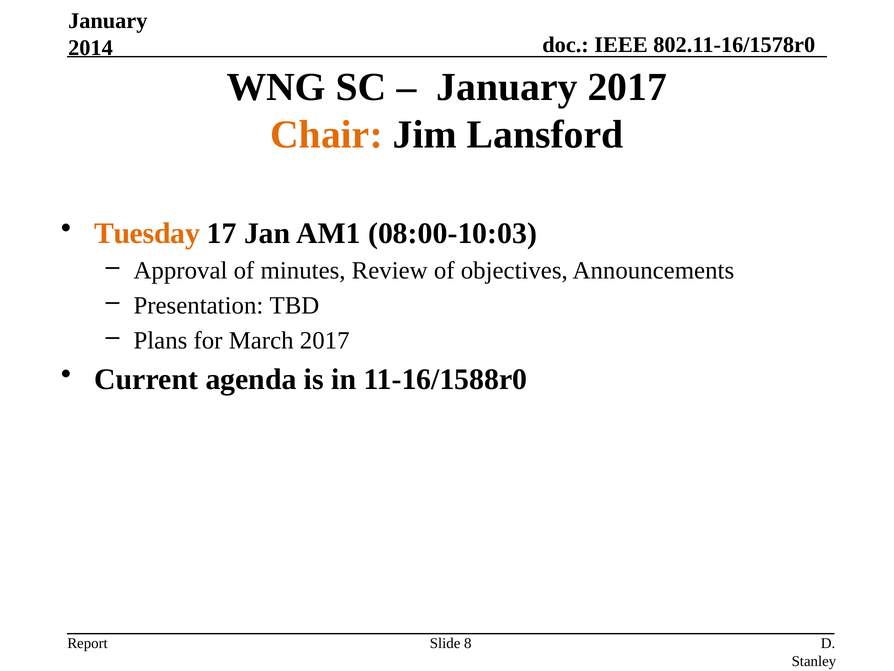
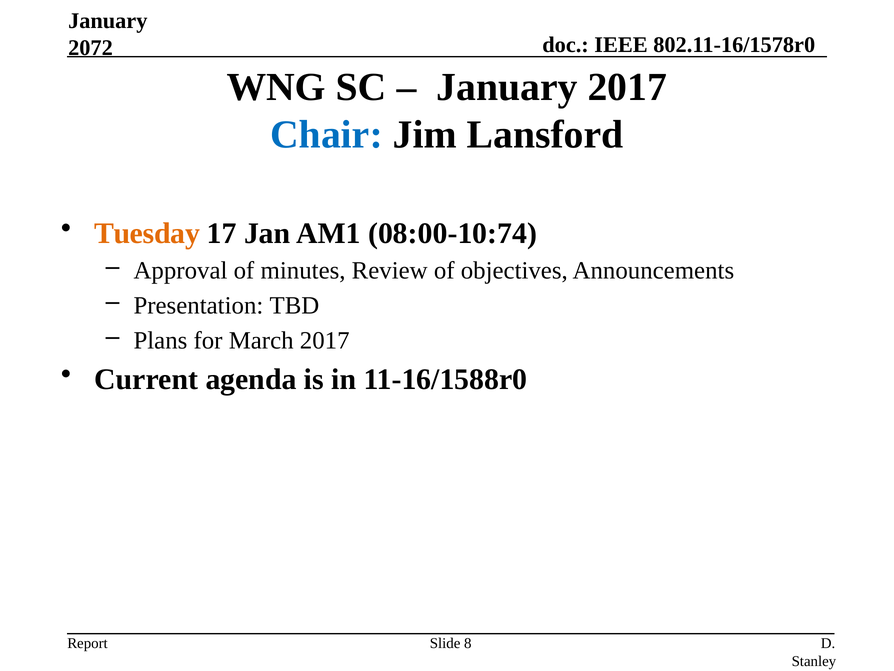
2014: 2014 -> 2072 (90, 48)
Chair colour: orange -> blue (326, 135)
08:00-10:03: 08:00-10:03 -> 08:00-10:74 (453, 233)
